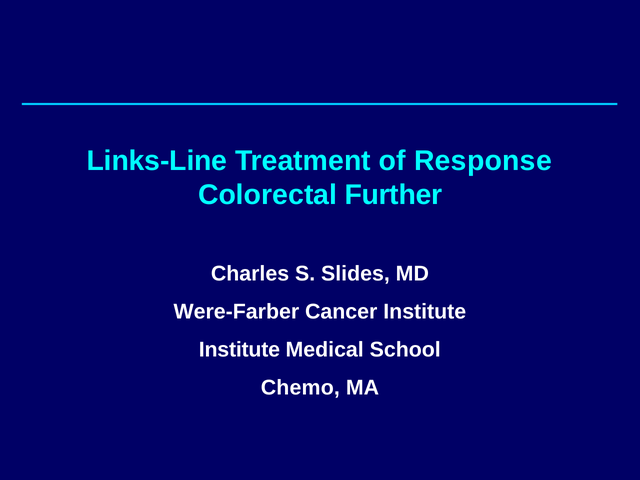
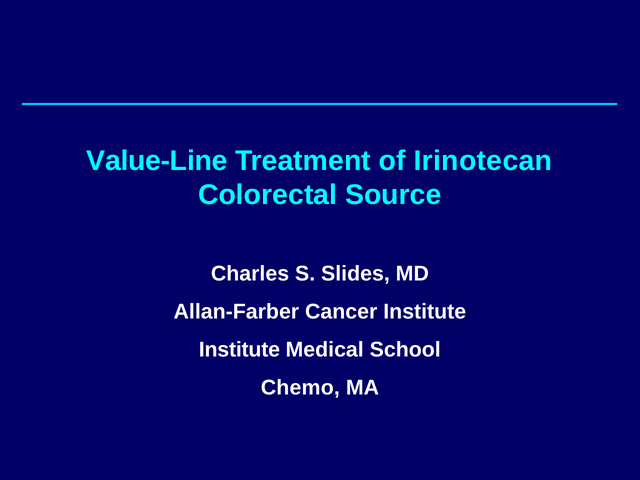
Links-Line: Links-Line -> Value-Line (157, 161)
Response: Response -> Irinotecan (483, 161)
Further: Further -> Source (393, 195)
Were-Farber: Were-Farber -> Allan-Farber (236, 312)
